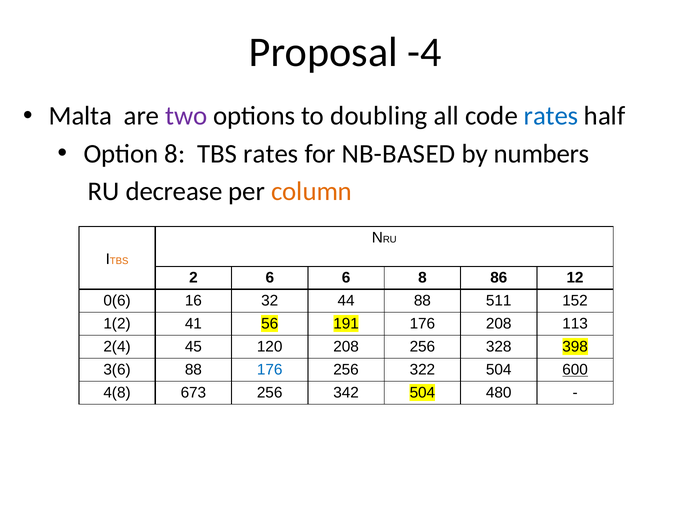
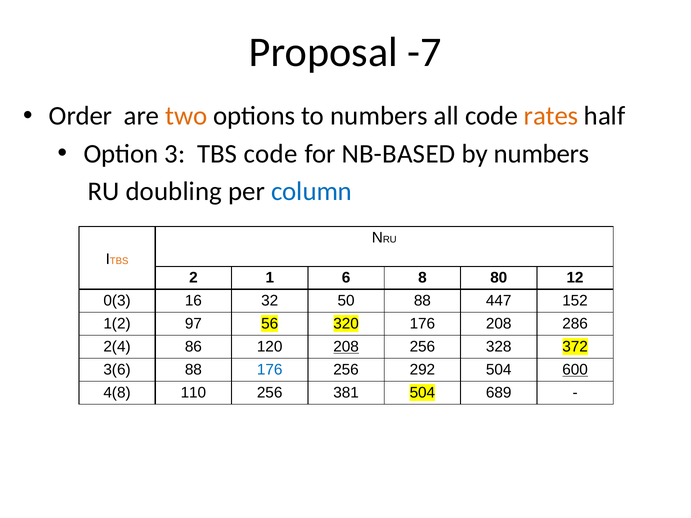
-4: -4 -> -7 (425, 52)
Malta: Malta -> Order (81, 116)
two colour: purple -> orange (186, 116)
to doubling: doubling -> numbers (379, 116)
rates colour: blue -> orange (551, 116)
Option 8: 8 -> 3 (175, 154)
TBS rates: rates -> code (271, 154)
decrease: decrease -> doubling (174, 191)
column colour: orange -> blue (312, 191)
2 6: 6 -> 1 (270, 278)
86: 86 -> 80 (499, 278)
0(6: 0(6 -> 0(3 (117, 301)
44: 44 -> 50 (346, 301)
511: 511 -> 447 (499, 301)
41: 41 -> 97 (193, 324)
191: 191 -> 320 (346, 324)
113: 113 -> 286 (575, 324)
45: 45 -> 86 (193, 347)
208 underline: none -> present (346, 347)
398: 398 -> 372 (575, 347)
322: 322 -> 292 (422, 370)
673: 673 -> 110 (193, 393)
342: 342 -> 381 (346, 393)
480: 480 -> 689 (499, 393)
